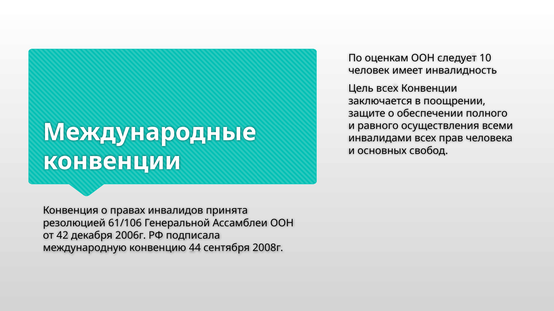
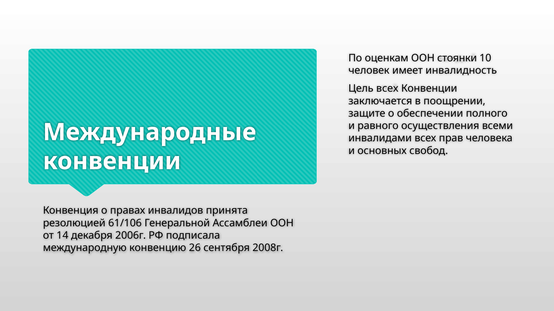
следует: следует -> стоянки (457, 58)
42: 42 -> 14 (62, 236)
44: 44 -> 26 (195, 248)
